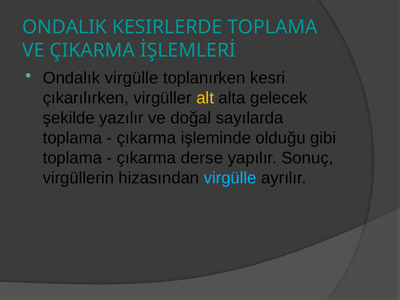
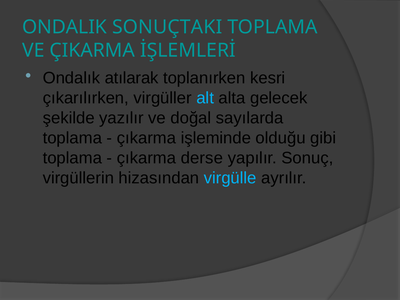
KESIRLERDE: KESIRLERDE -> SONUÇTAKI (167, 27)
Ondalık virgülle: virgülle -> atılarak (132, 78)
alt colour: yellow -> light blue (205, 98)
